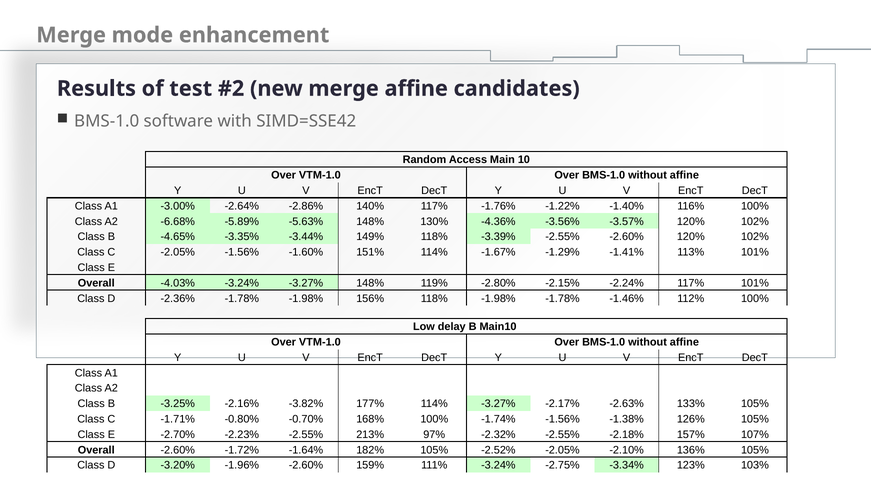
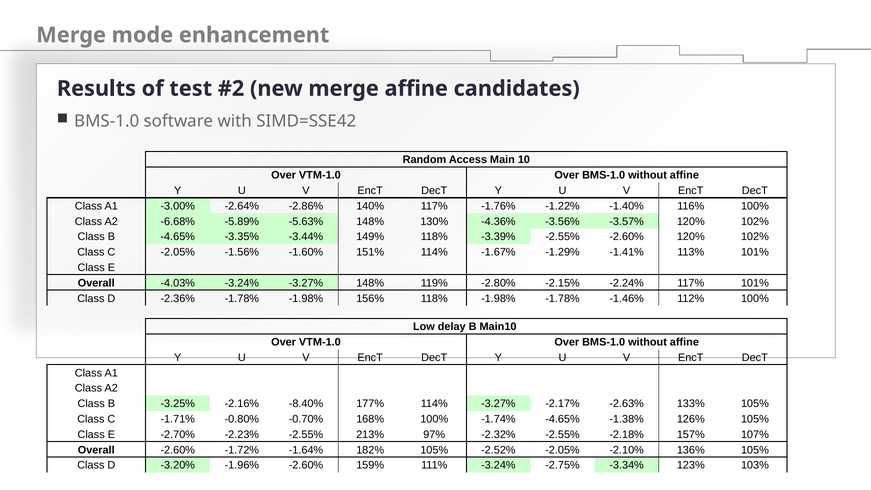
-3.82%: -3.82% -> -8.40% (306, 404)
-1.74% -1.56%: -1.56% -> -4.65% (563, 419)
